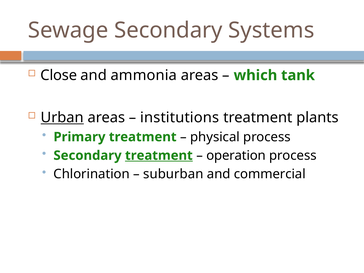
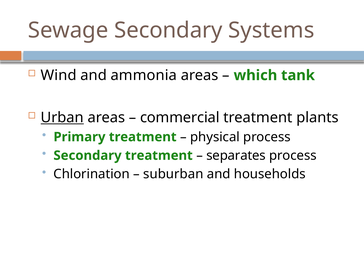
Close: Close -> Wind (59, 75)
institutions: institutions -> commercial (180, 118)
treatment underline: present -> none (159, 155)
operation: operation -> separates (236, 155)
commercial: commercial -> households (270, 174)
